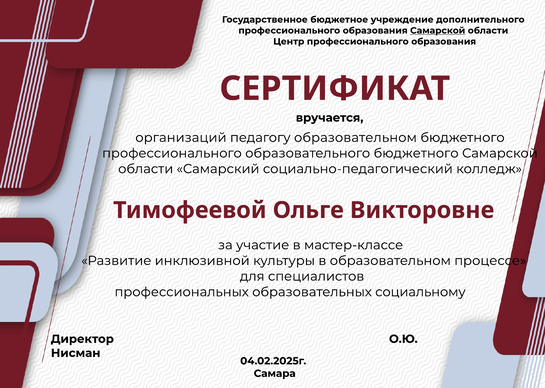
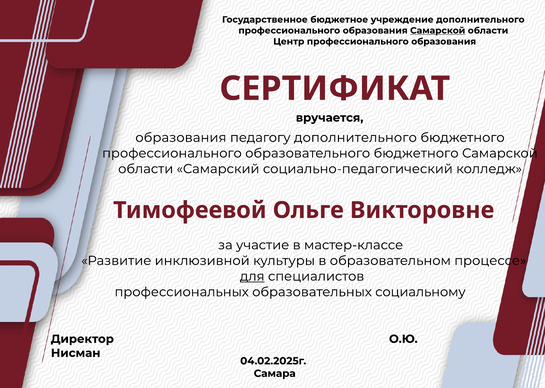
организаций: организаций -> образования (181, 138)
педагогу образовательном: образовательном -> дополнительного (355, 138)
для underline: none -> present (252, 276)
